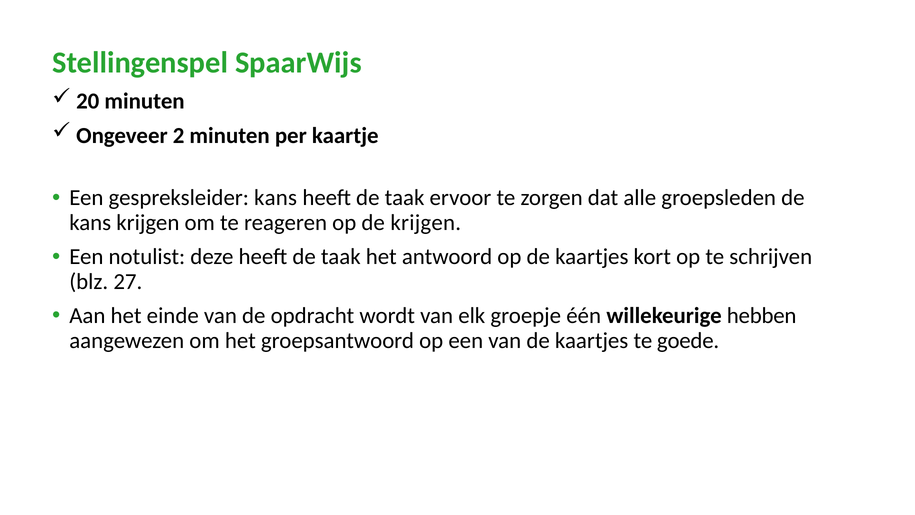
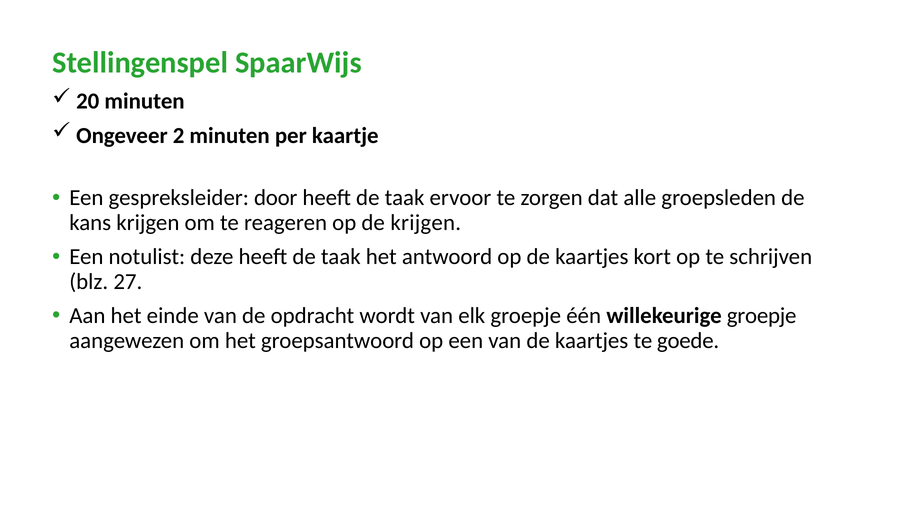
gespreksleider kans: kans -> door (276, 198)
willekeurige hebben: hebben -> groepje (762, 316)
